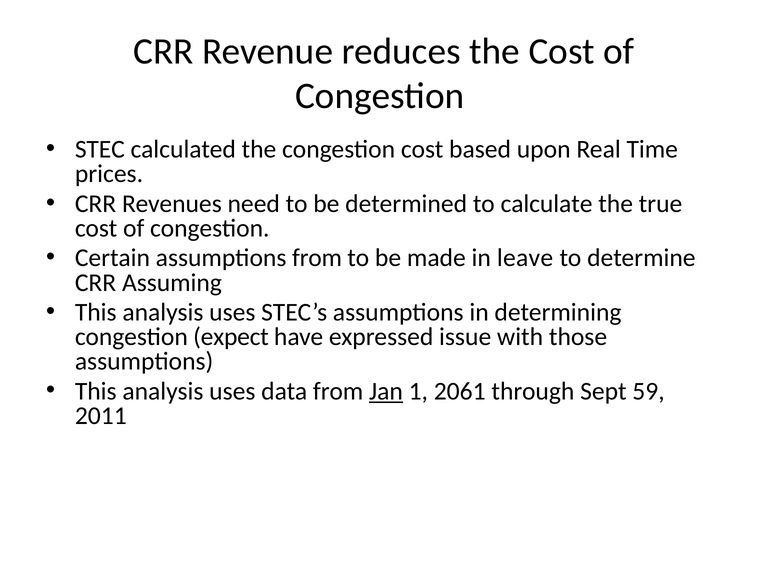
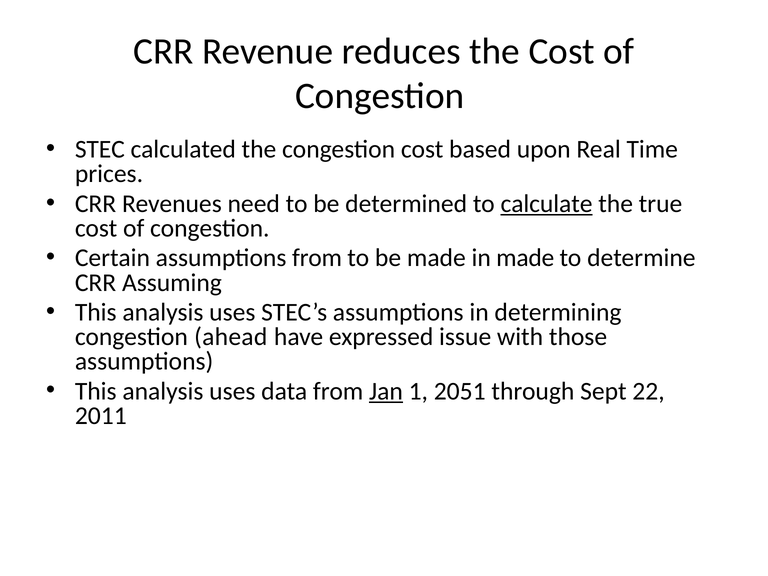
calculate underline: none -> present (547, 204)
in leave: leave -> made (525, 258)
expect: expect -> ahead (231, 337)
2061: 2061 -> 2051 (460, 391)
59: 59 -> 22 (649, 391)
